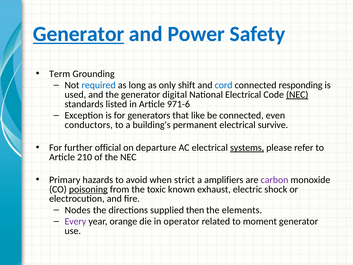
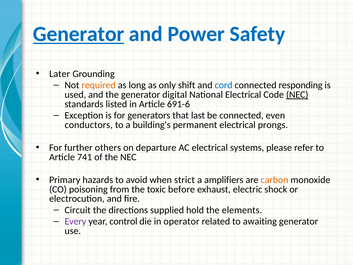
Term: Term -> Later (60, 74)
required colour: blue -> orange (99, 85)
971-6: 971-6 -> 691-6 (179, 104)
like: like -> last (198, 115)
survive: survive -> prongs (273, 125)
official: official -> others (108, 147)
systems underline: present -> none (247, 147)
210: 210 -> 741 (85, 157)
carbon colour: purple -> orange (274, 180)
poisoning underline: present -> none (88, 189)
known: known -> before (181, 189)
Nodes: Nodes -> Circuit (78, 210)
then: then -> hold (195, 210)
orange: orange -> control (123, 221)
moment: moment -> awaiting (260, 221)
